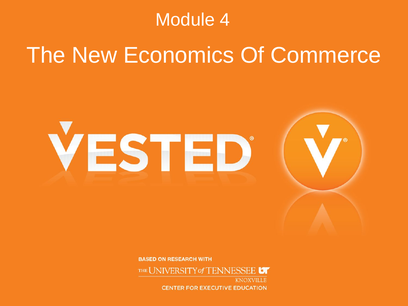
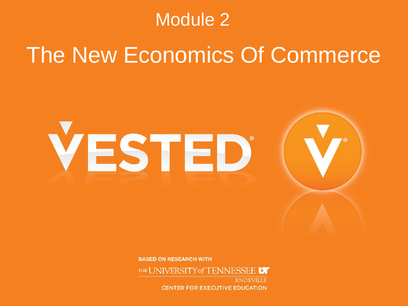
4: 4 -> 2 (225, 20)
